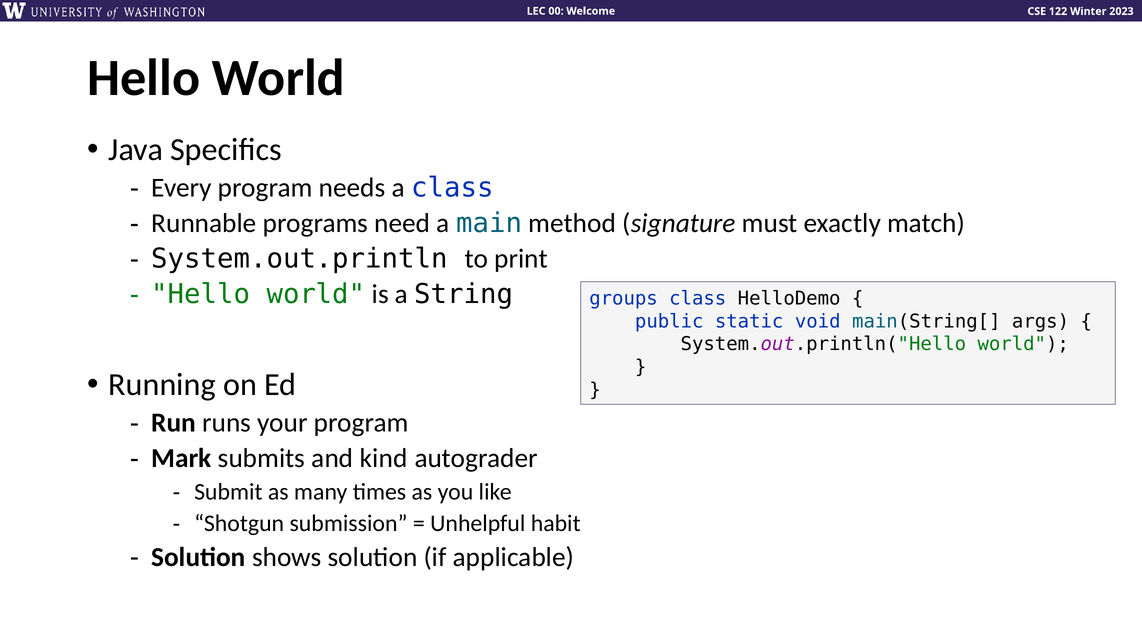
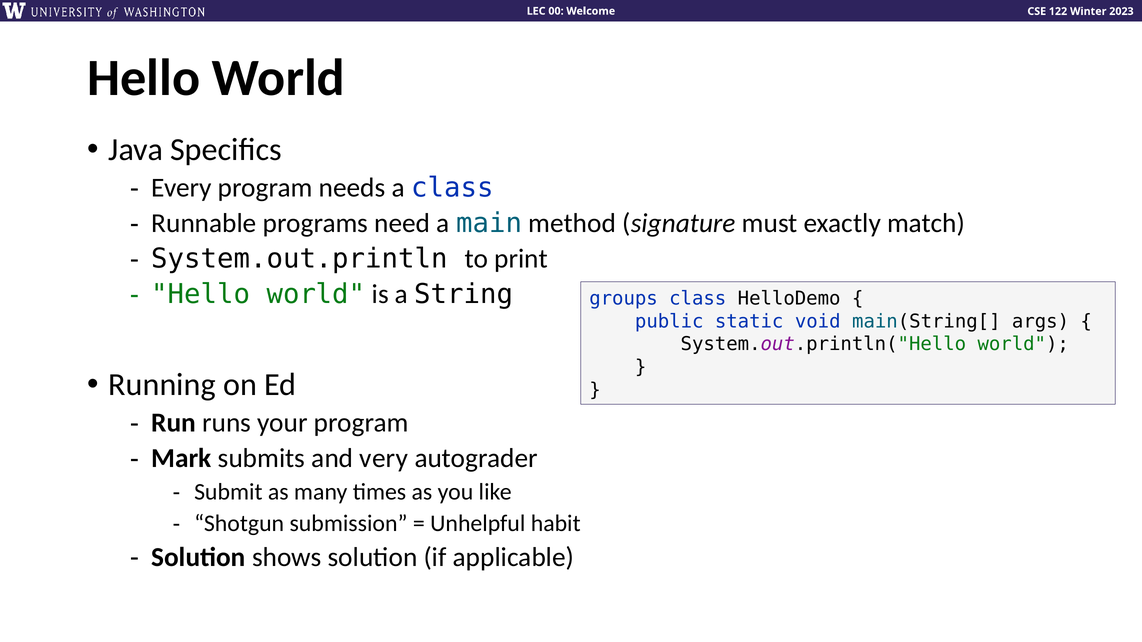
kind: kind -> very (384, 459)
